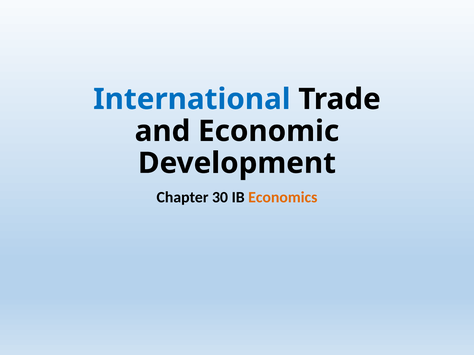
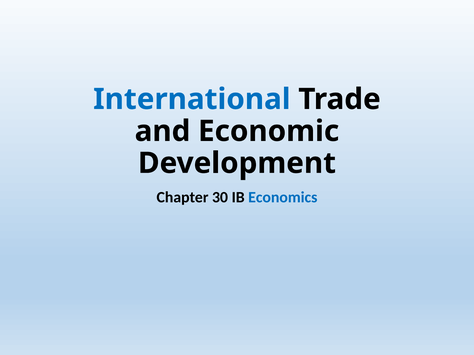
Economics colour: orange -> blue (283, 198)
